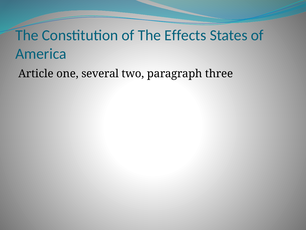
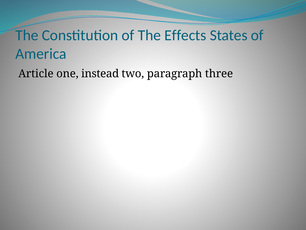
several: several -> instead (100, 74)
